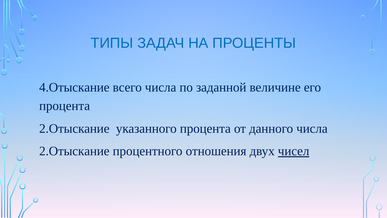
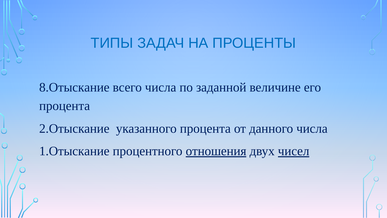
4.Отыскание: 4.Отыскание -> 8.Отыскание (74, 87)
2.Отыскание: 2.Отыскание -> 1.Отыскание (74, 151)
отношения underline: none -> present (216, 151)
